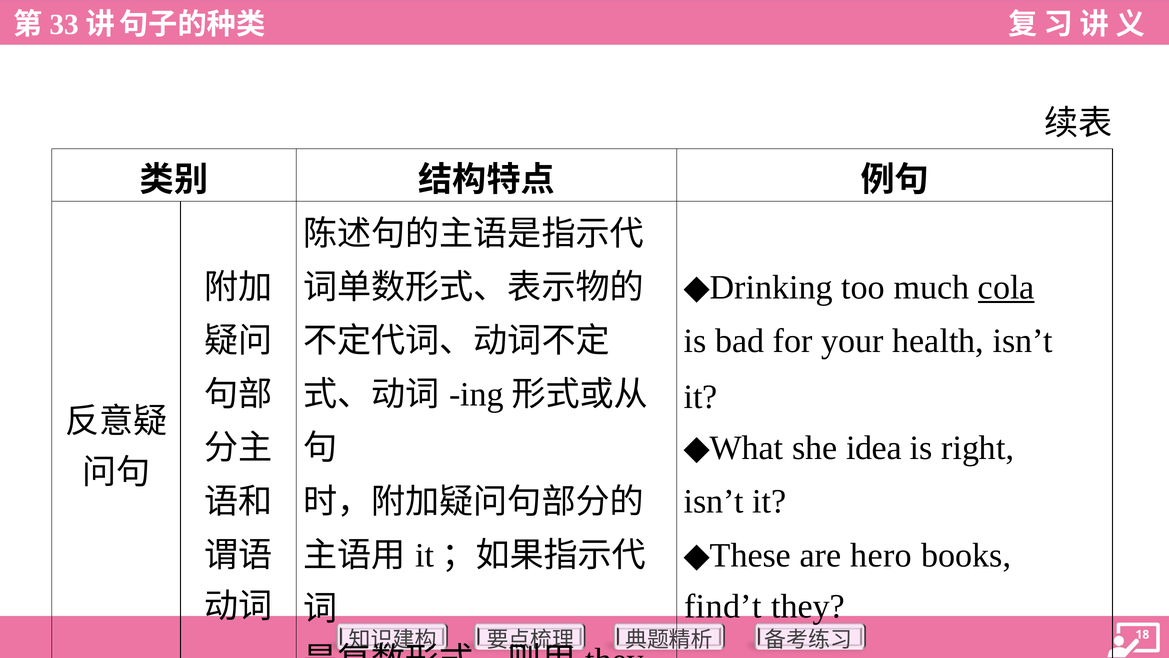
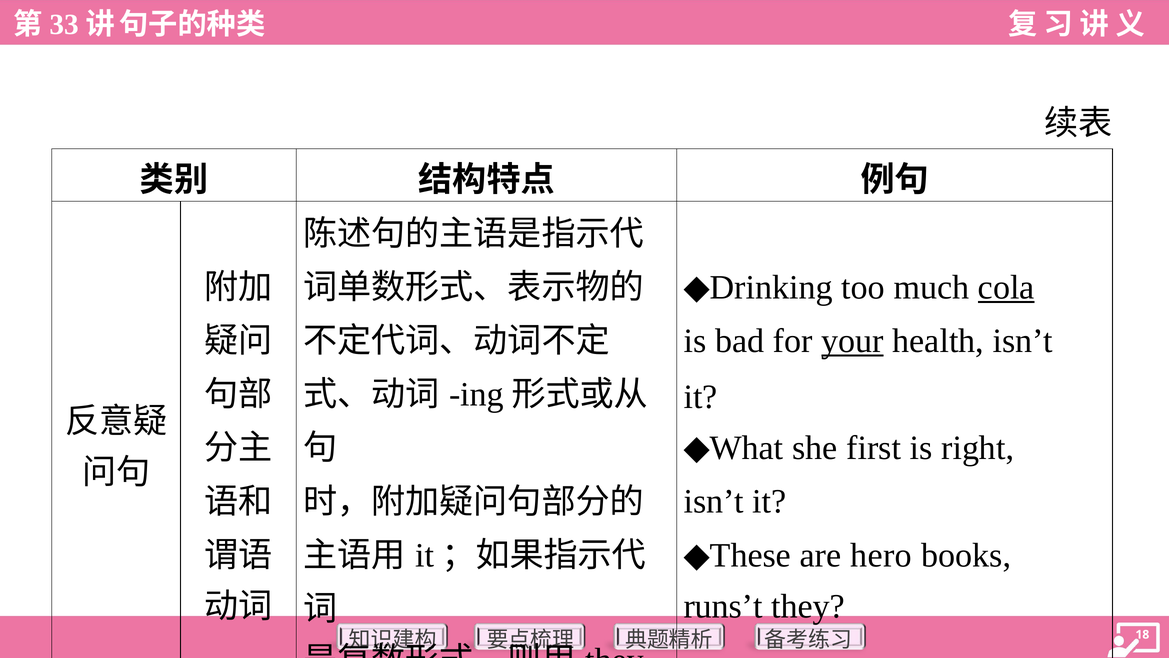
your underline: none -> present (852, 341)
idea: idea -> first (874, 448)
find’t: find’t -> runs’t (723, 606)
